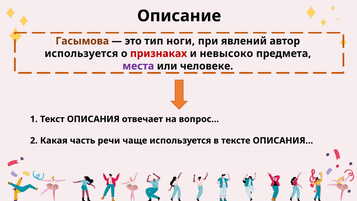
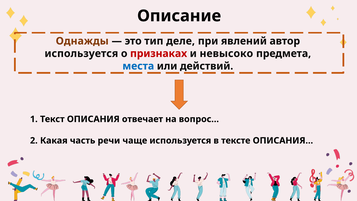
Гасымова: Гасымова -> Однажды (82, 41)
ноги: ноги -> деле (181, 41)
места colour: purple -> blue (138, 66)
человеке: человеке -> действий (207, 66)
